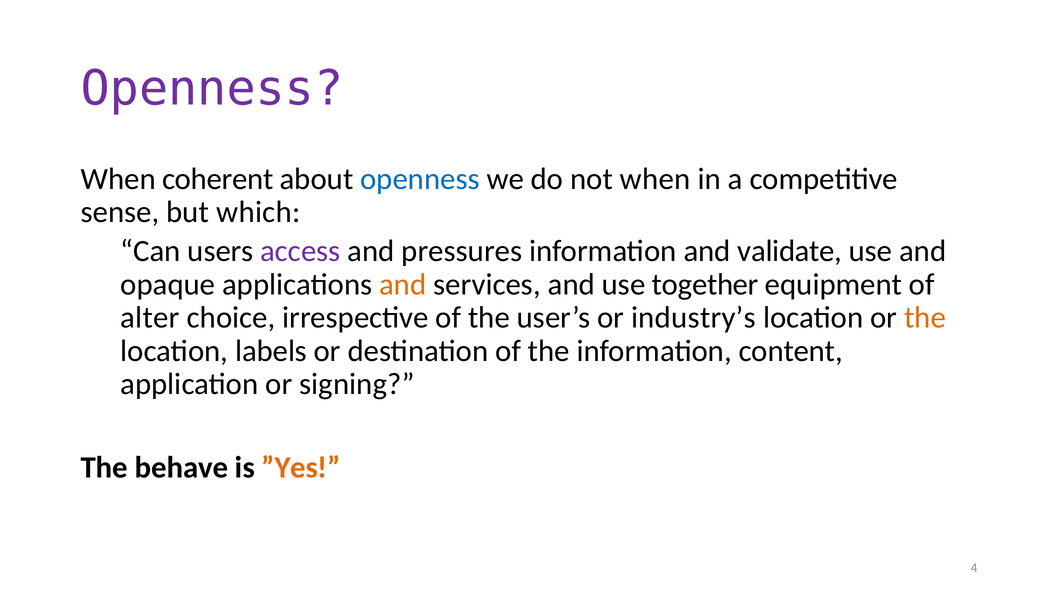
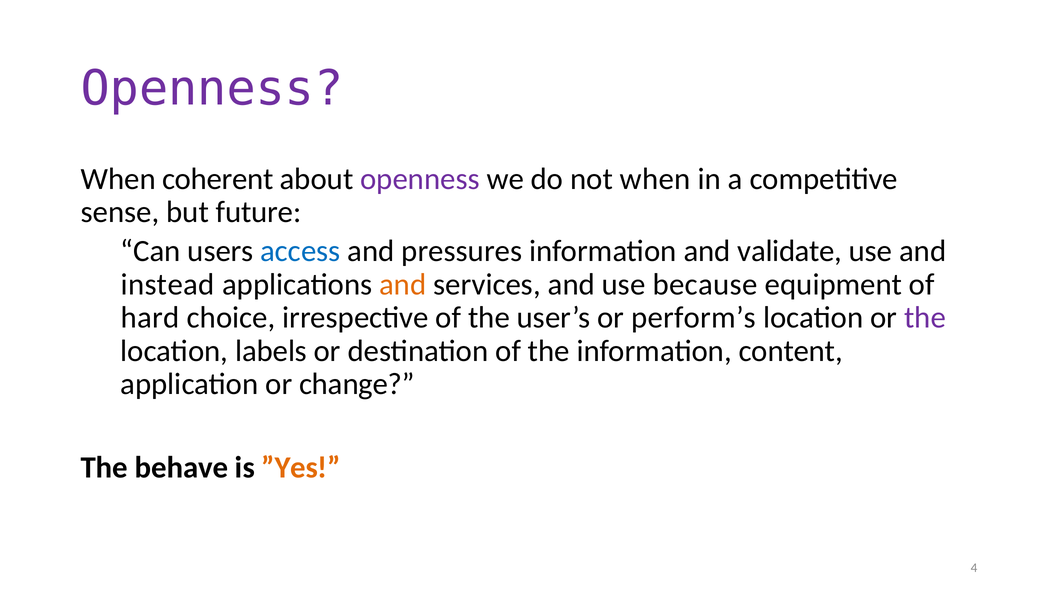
openness colour: blue -> purple (420, 179)
which: which -> future (259, 212)
access colour: purple -> blue (300, 251)
opaque: opaque -> instead (168, 284)
together: together -> because (705, 284)
alter: alter -> hard (150, 318)
industry’s: industry’s -> perform’s (694, 318)
the colour: orange -> purple (925, 318)
signing: signing -> change (357, 384)
